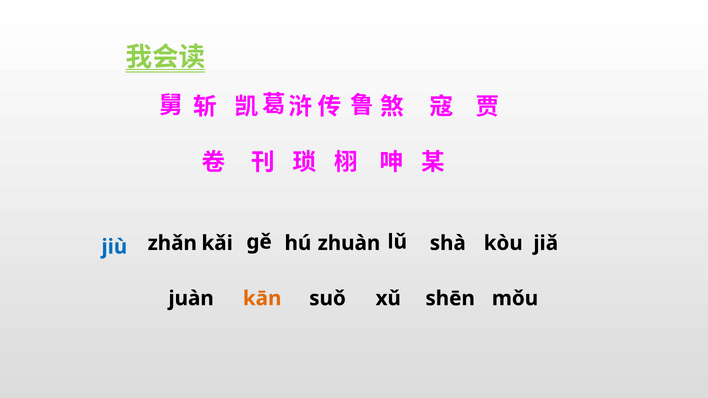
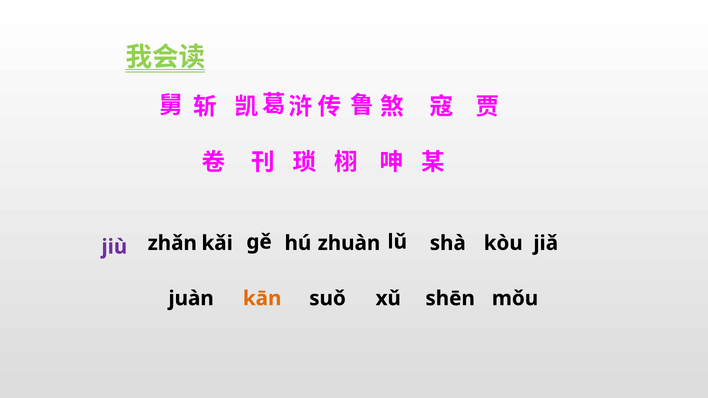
jiù colour: blue -> purple (114, 247)
